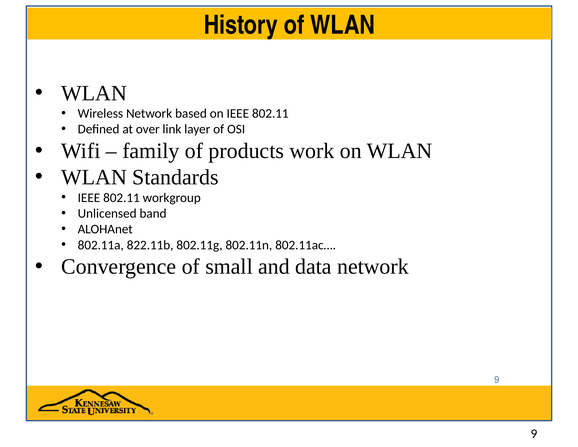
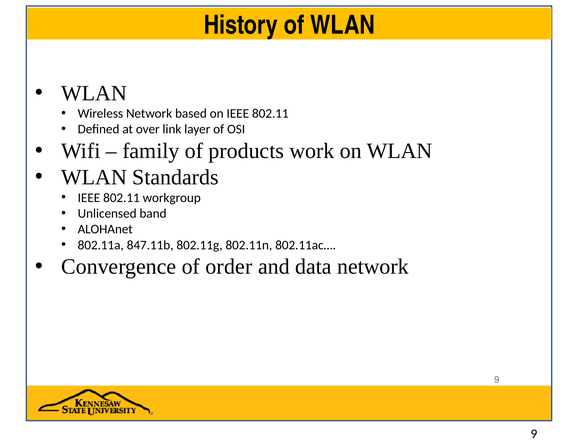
822.11b: 822.11b -> 847.11b (150, 245)
small: small -> order (229, 266)
